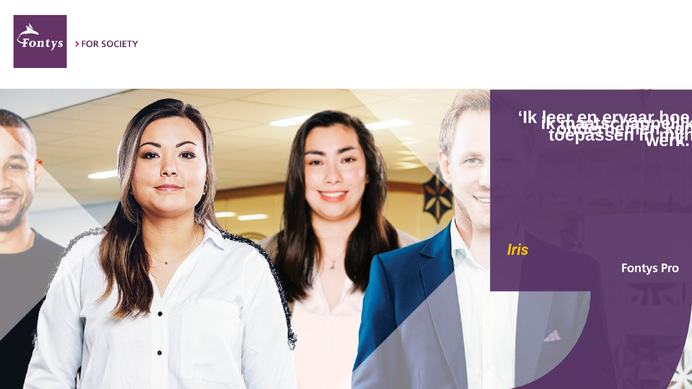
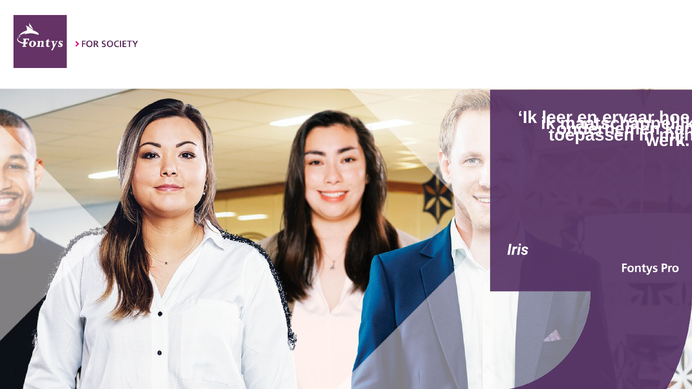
Iris colour: yellow -> white (518, 250)
